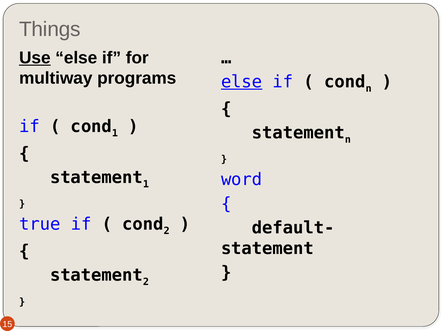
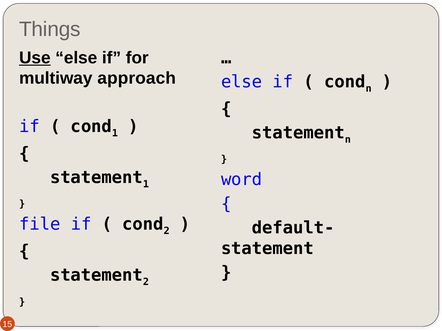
programs: programs -> approach (137, 78)
else underline: present -> none (242, 82)
true: true -> file (40, 225)
